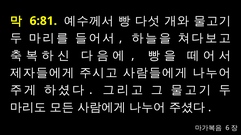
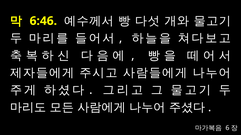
6:81: 6:81 -> 6:46 (43, 21)
